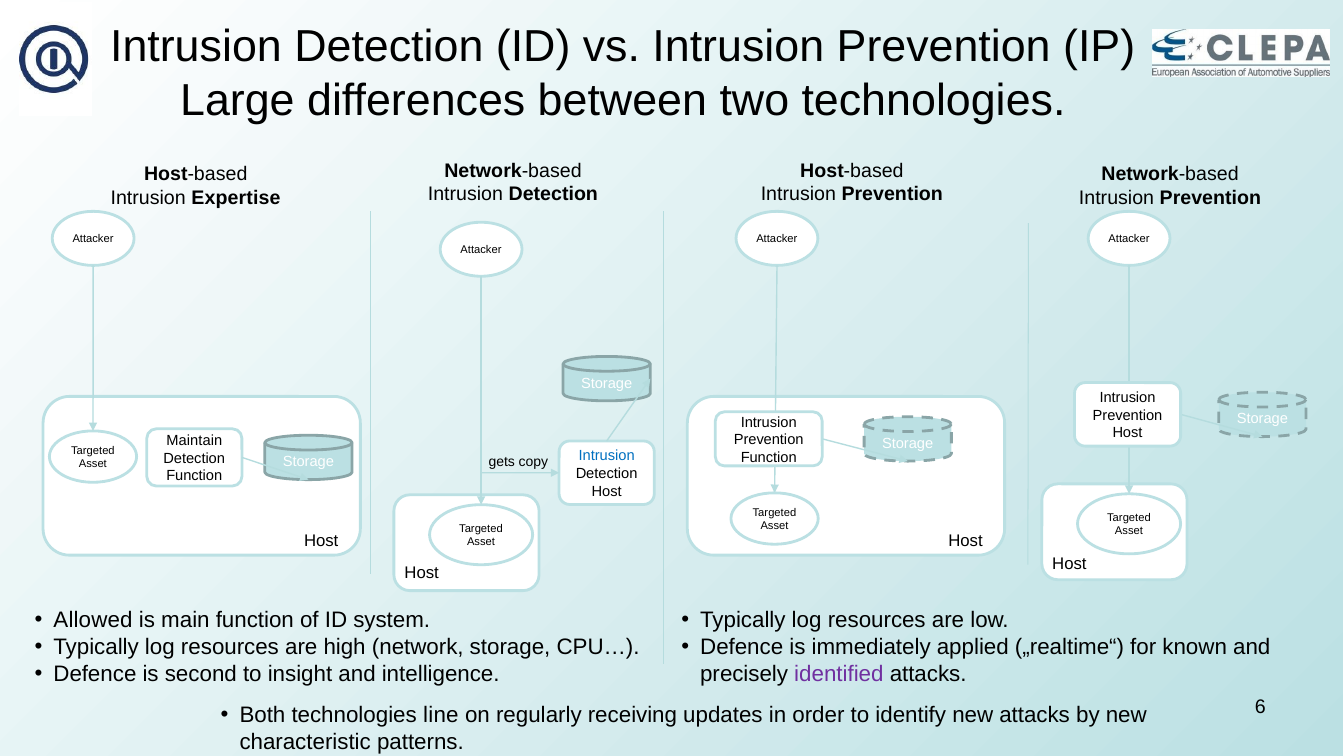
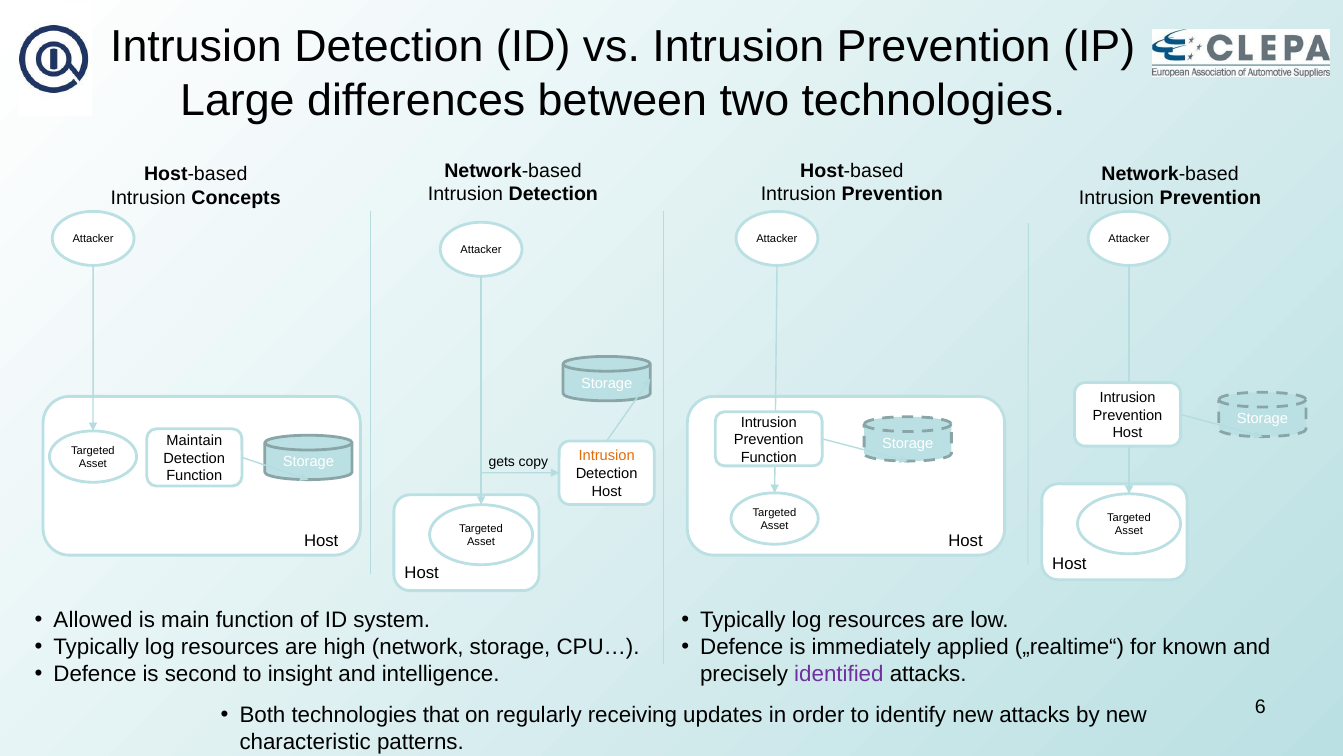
Expertise: Expertise -> Concepts (236, 198)
Intrusion colour: blue -> orange (607, 456)
line: line -> that (441, 715)
